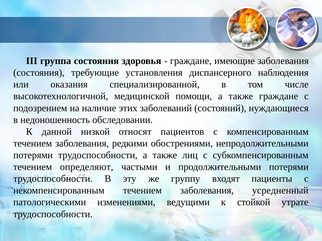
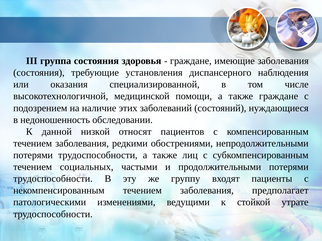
определяют: определяют -> социальных (87, 167)
усредненный: усредненный -> предполагает (280, 191)
